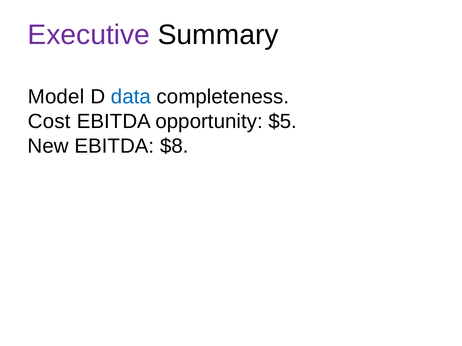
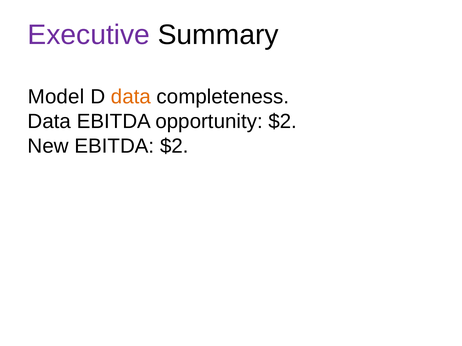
data colour: blue -> orange (131, 97)
Cost: Cost -> Data (49, 122)
opportunity $5: $5 -> $2 (283, 122)
EBITDA $8: $8 -> $2 (174, 146)
